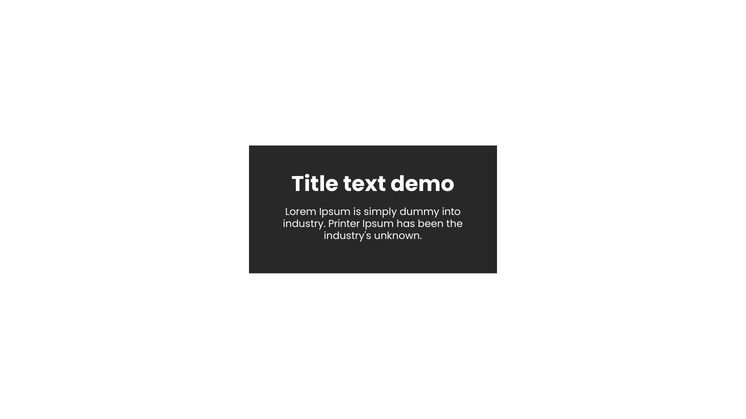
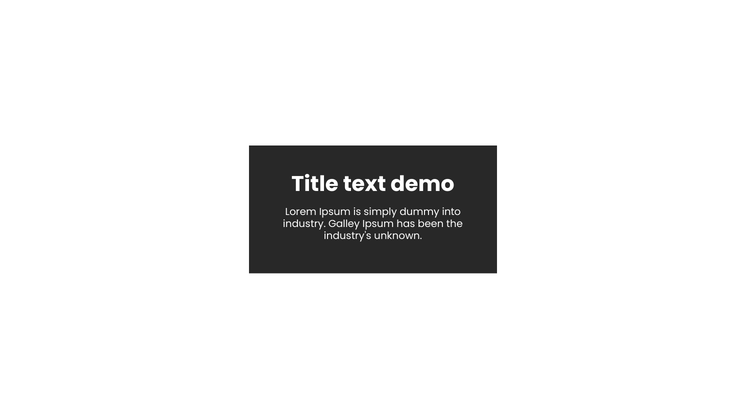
Printer: Printer -> Galley (344, 224)
